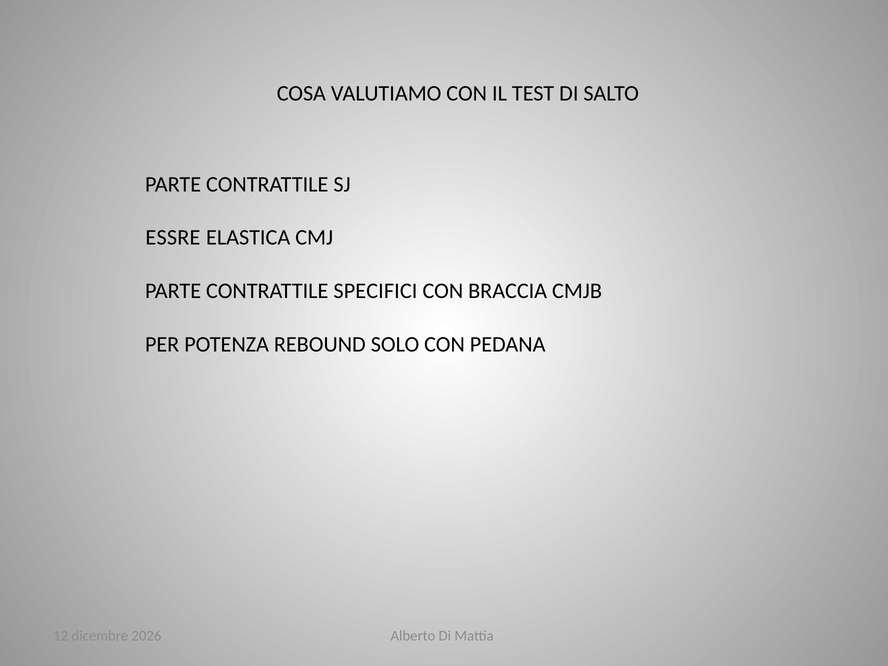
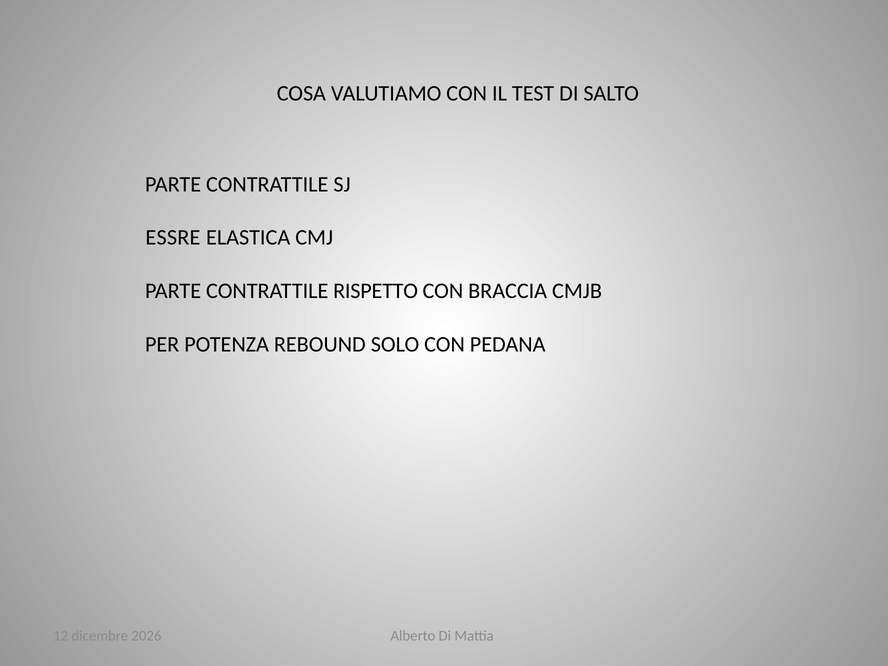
SPECIFICI: SPECIFICI -> RISPETTO (376, 291)
